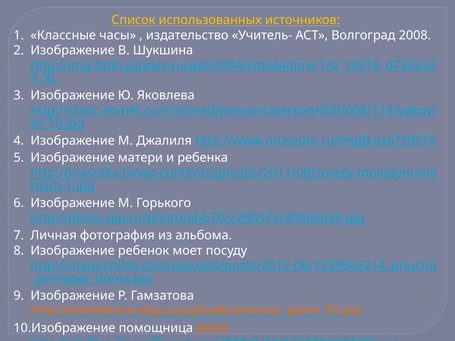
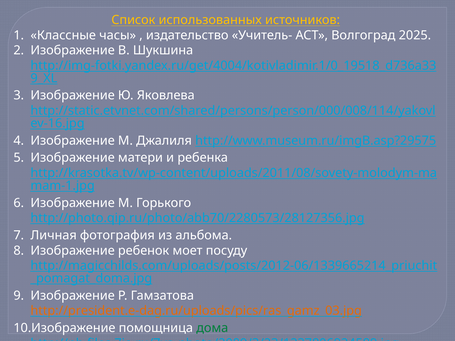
2008: 2008 -> 2025 (415, 35)
http://photo.qip.ru/photo/abb70/2280573/40566636.jpg: http://photo.qip.ru/photo/abb70/2280573/40566636.jpg -> http://photo.qip.ru/photo/abb70/2280573/28127356.jpg (197, 218)
дома colour: orange -> green (212, 328)
